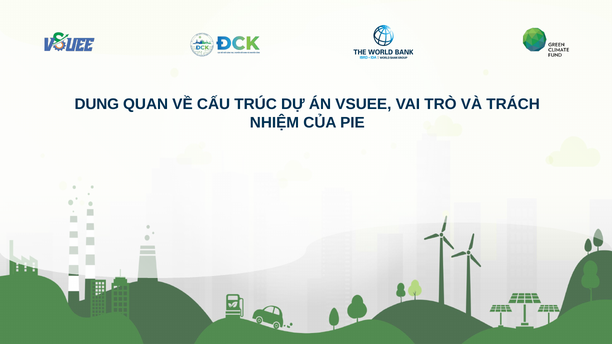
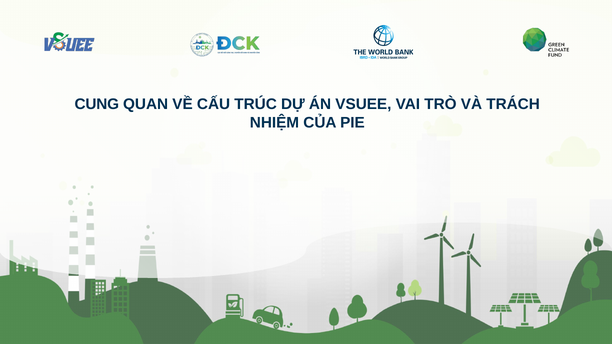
DUNG: DUNG -> CUNG (97, 104)
